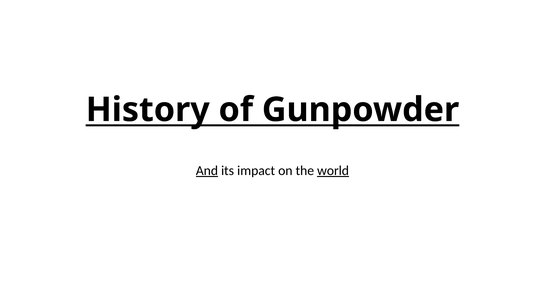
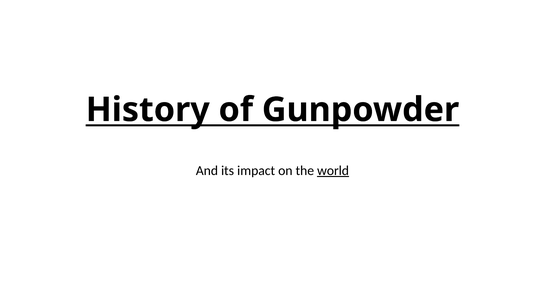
And underline: present -> none (207, 170)
